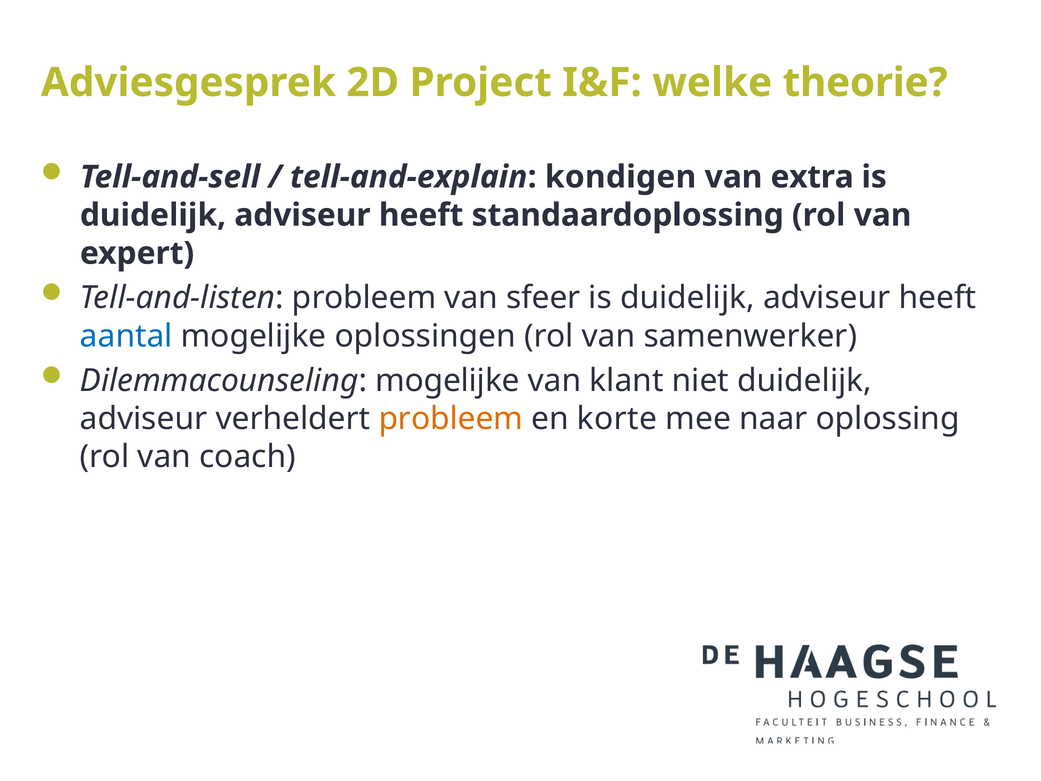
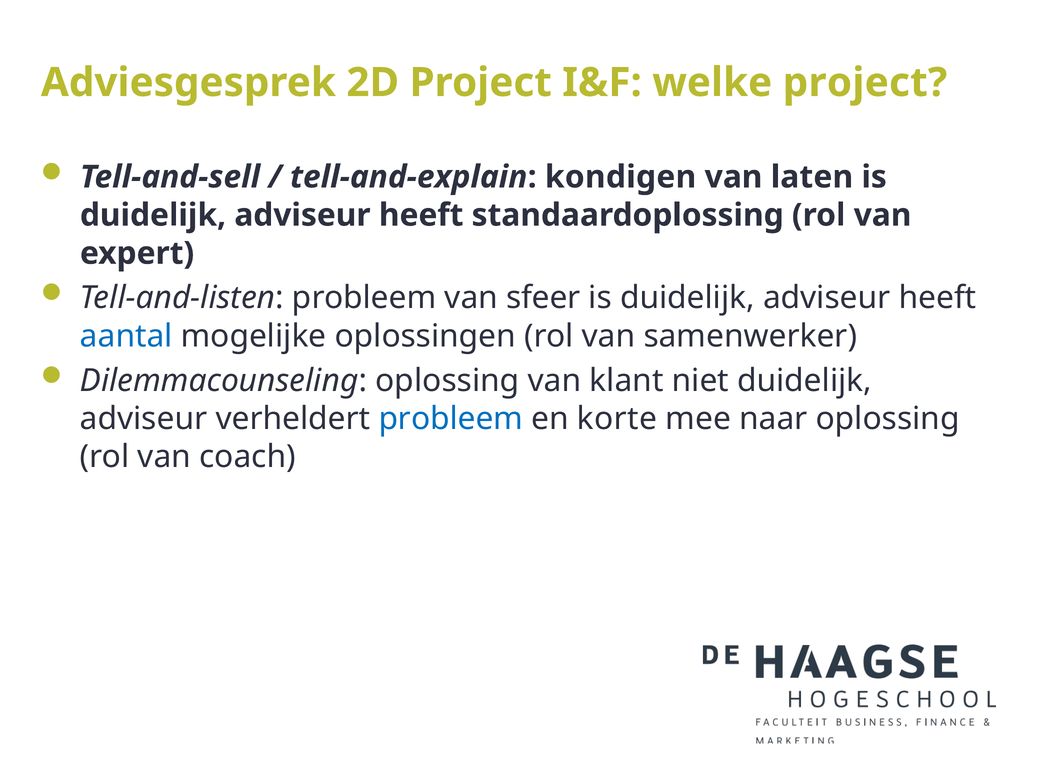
welke theorie: theorie -> project (865, 83)
extra: extra -> laten (812, 177)
Dilemmacounseling mogelijke: mogelijke -> oplossing (447, 380)
probleem colour: orange -> blue (451, 419)
